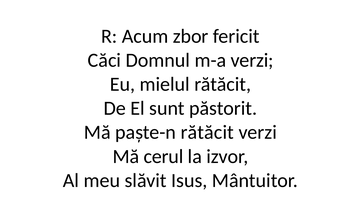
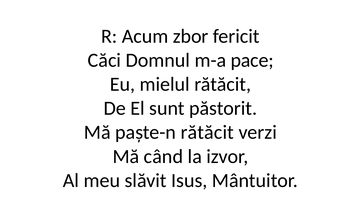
m-a verzi: verzi -> pace (252, 60)
cerul: cerul -> când (163, 156)
